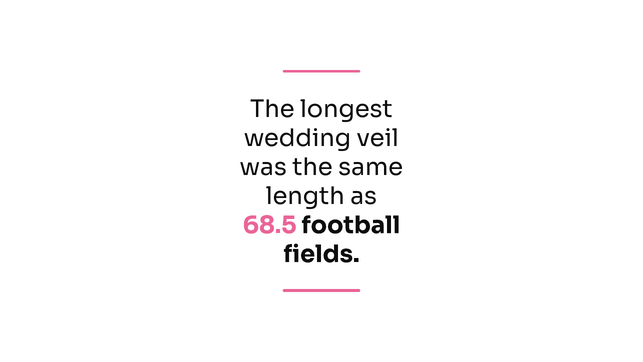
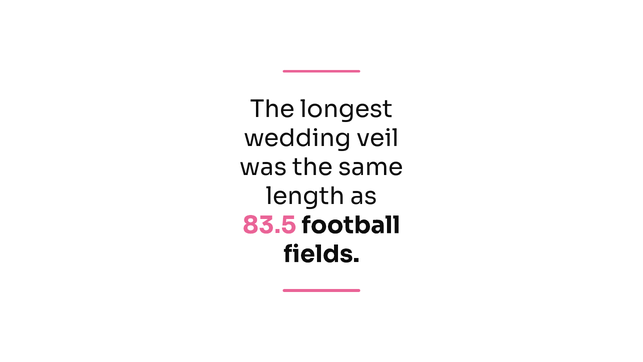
68.5: 68.5 -> 83.5 (269, 225)
